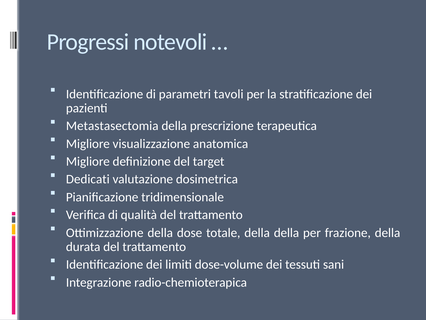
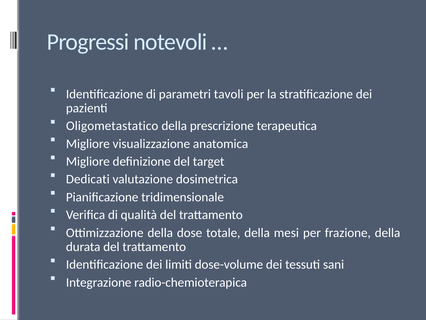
Metastasectomia: Metastasectomia -> Oligometastatico (112, 126)
della della: della -> mesi (286, 232)
